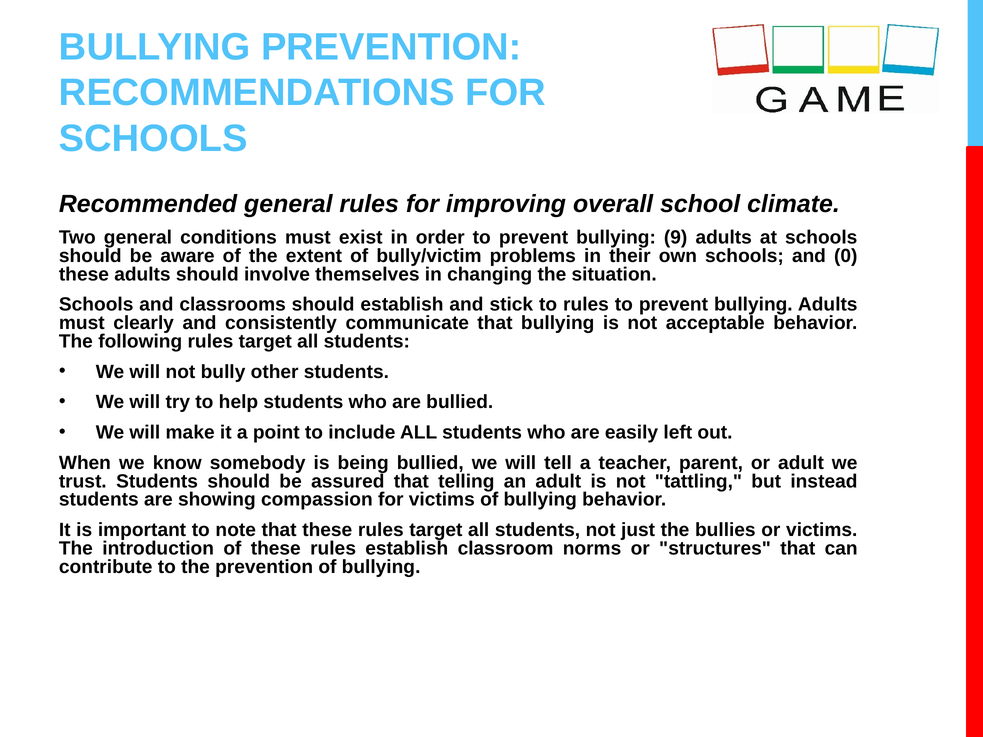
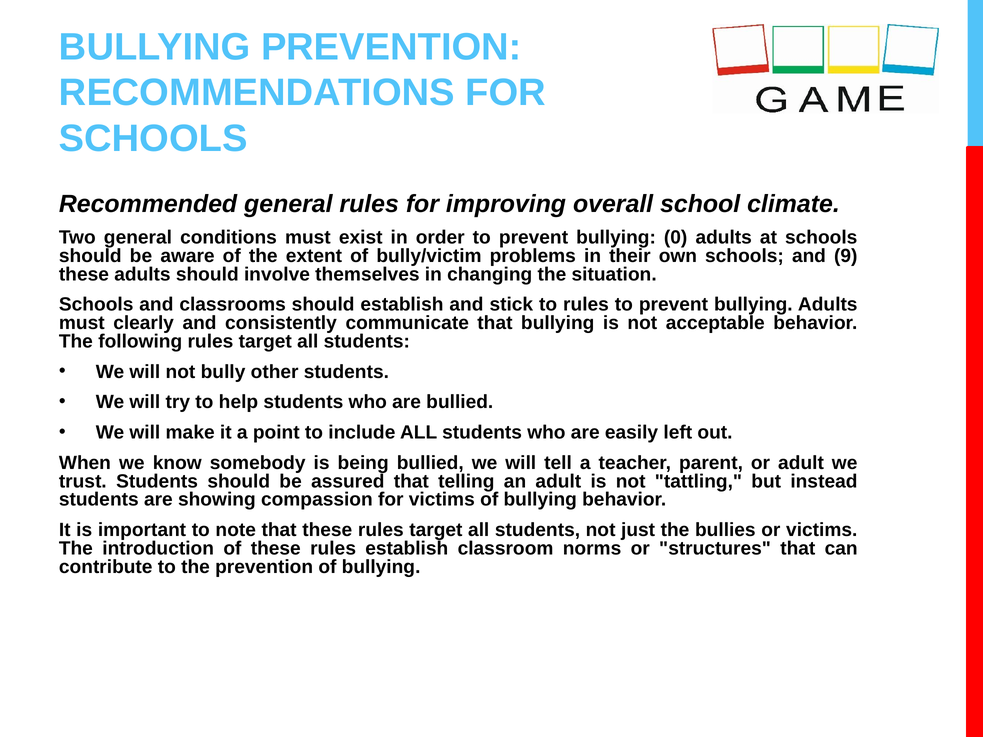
9: 9 -> 0 (676, 238)
0: 0 -> 9 (846, 256)
